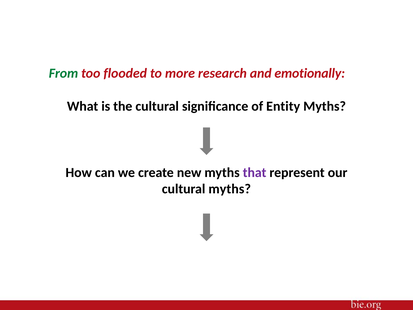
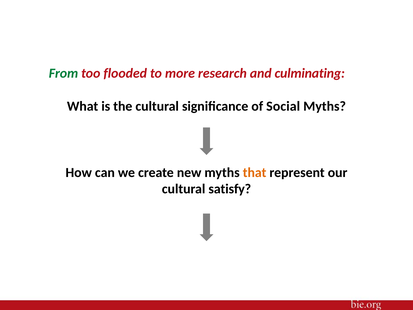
emotionally: emotionally -> culminating (310, 73)
Entity: Entity -> Social (283, 106)
that colour: purple -> orange (255, 172)
cultural myths: myths -> satisfy (230, 189)
